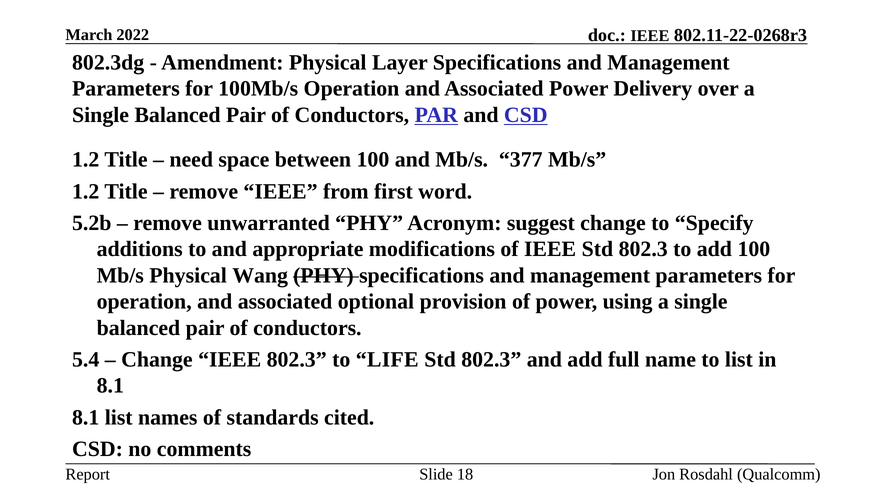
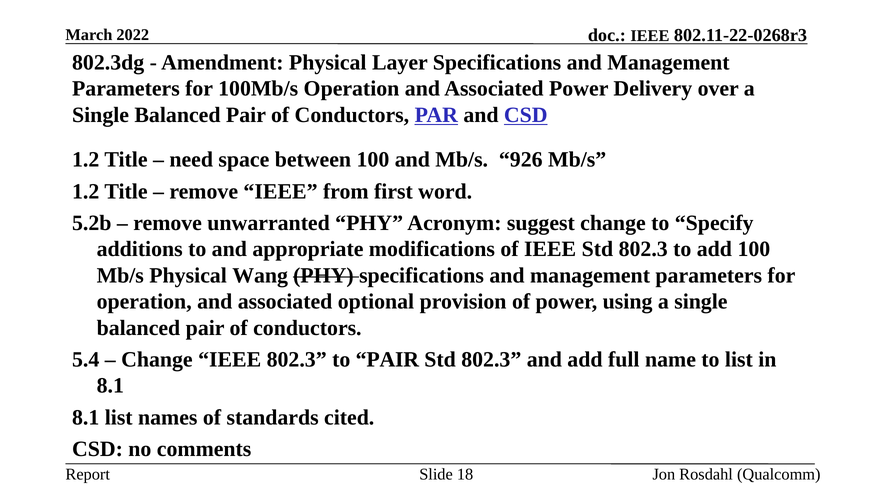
377: 377 -> 926 (521, 160)
to LIFE: LIFE -> PAIR (387, 360)
